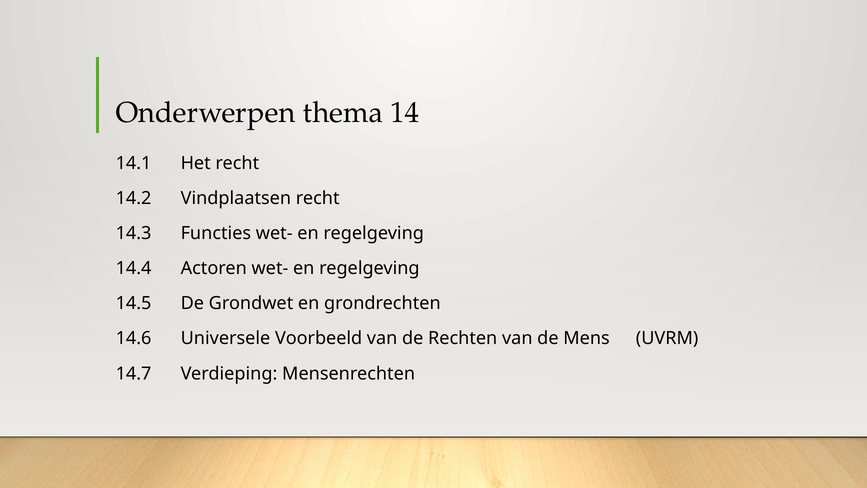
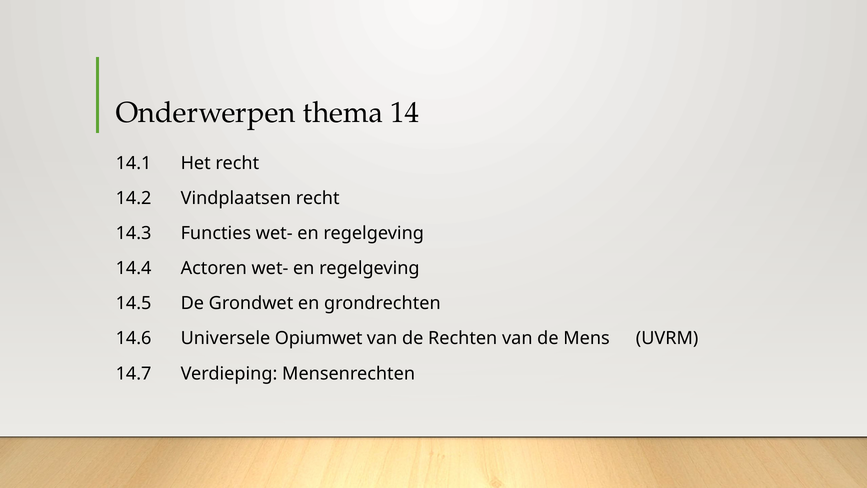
Voorbeeld: Voorbeeld -> Opiumwet (319, 338)
